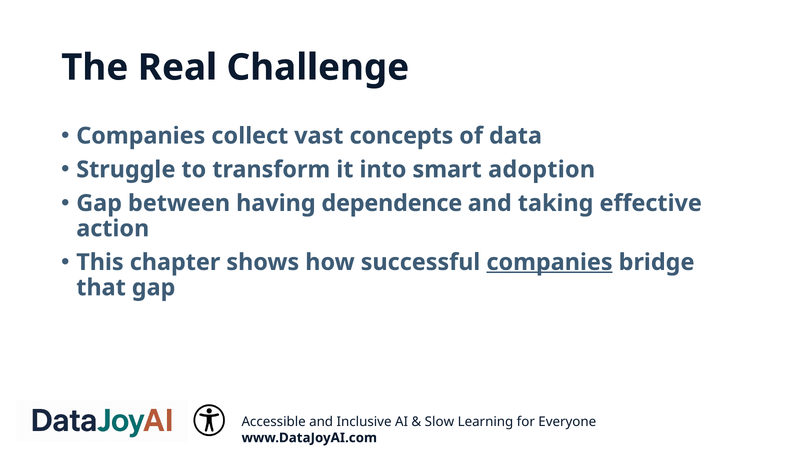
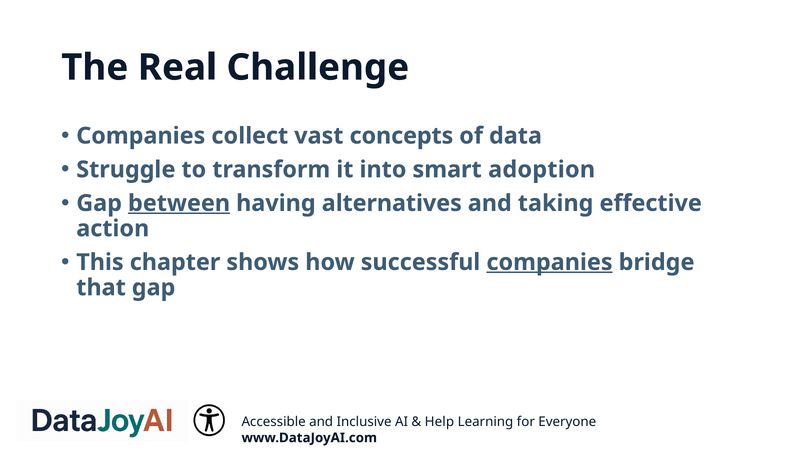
between underline: none -> present (179, 203)
dependence: dependence -> alternatives (392, 203)
Slow: Slow -> Help (439, 421)
